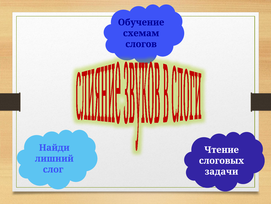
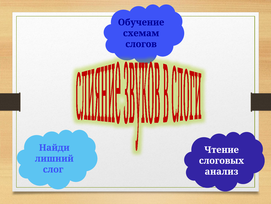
задачи: задачи -> анализ (222, 171)
